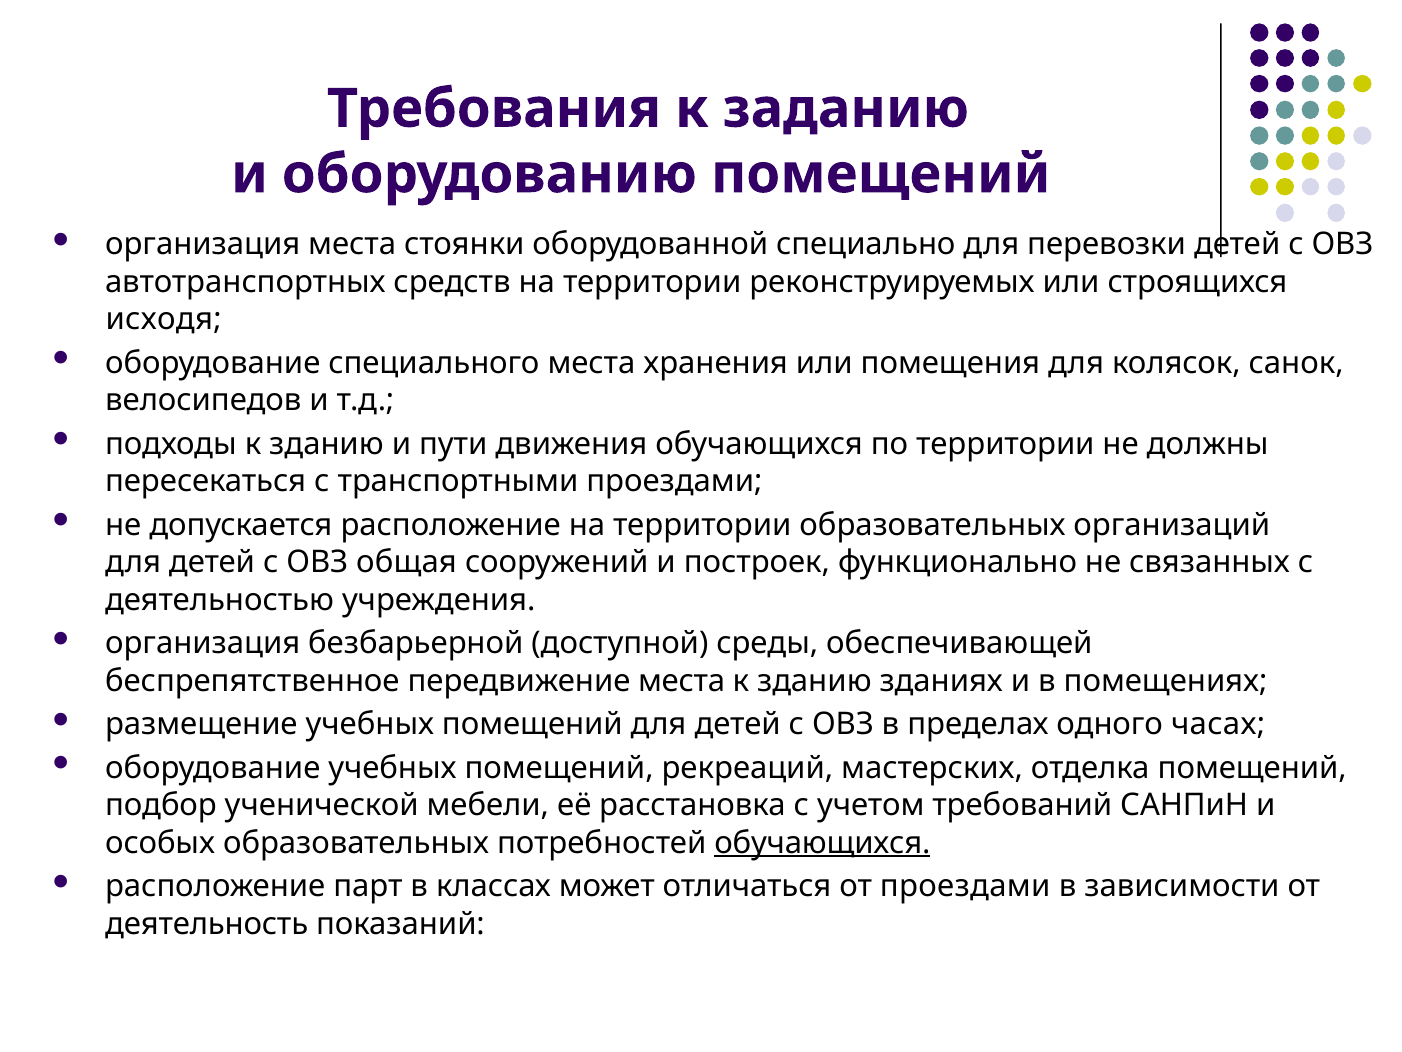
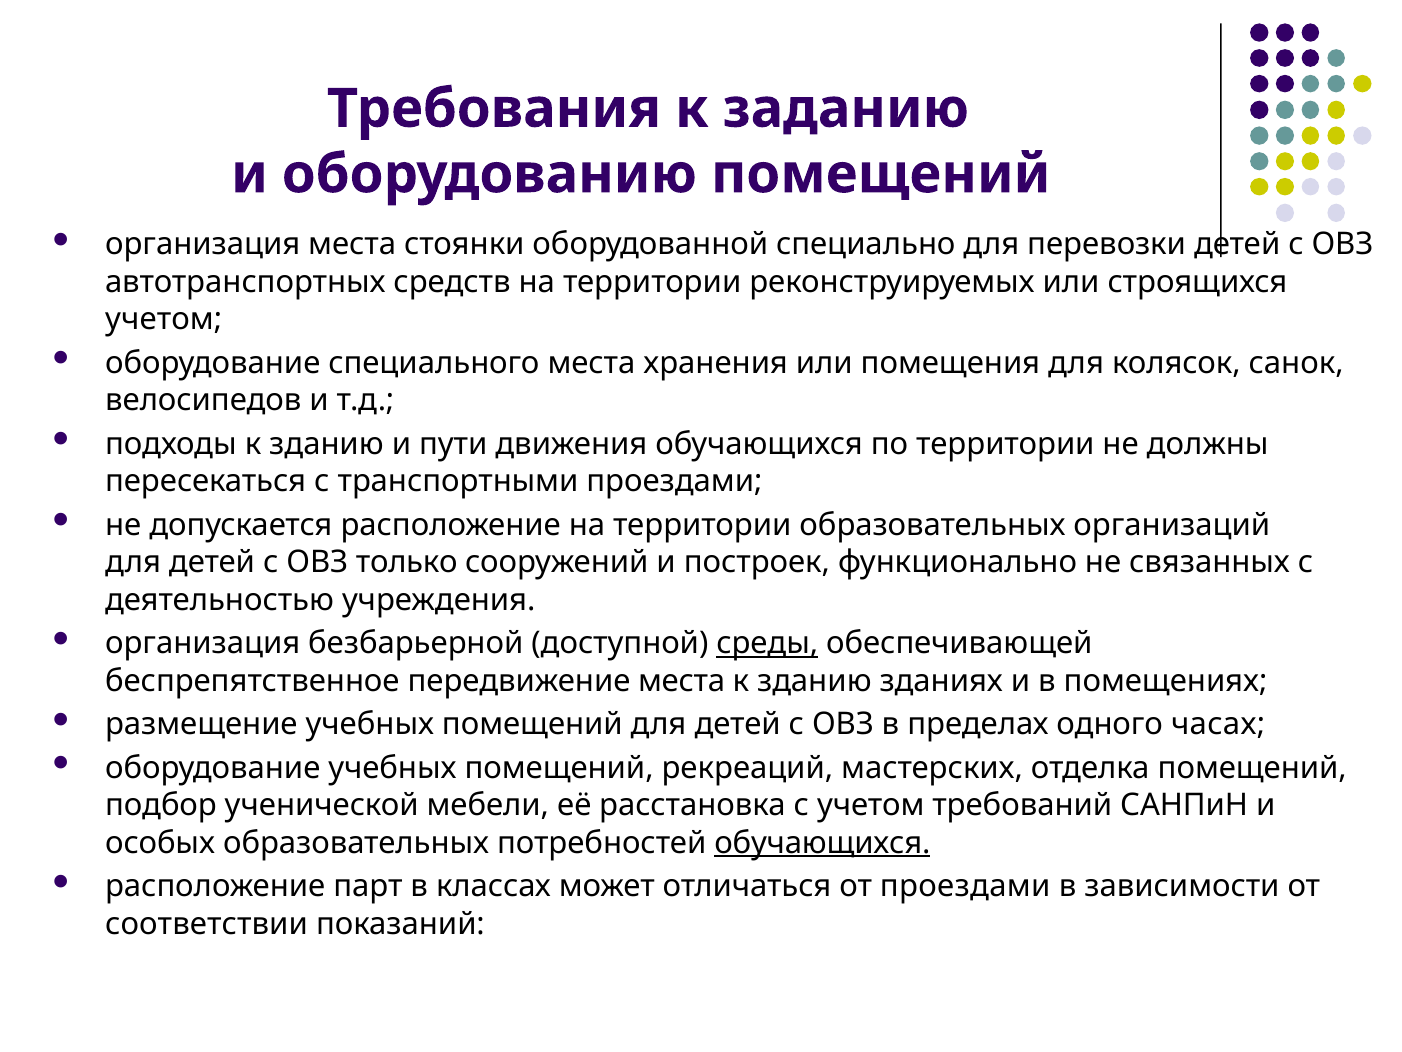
исходя: исходя -> учетом (164, 319)
общая: общая -> только (407, 562)
среды underline: none -> present (767, 643)
деятельность: деятельность -> соответствии (207, 923)
